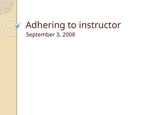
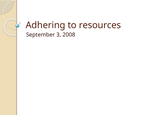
instructor: instructor -> resources (100, 25)
